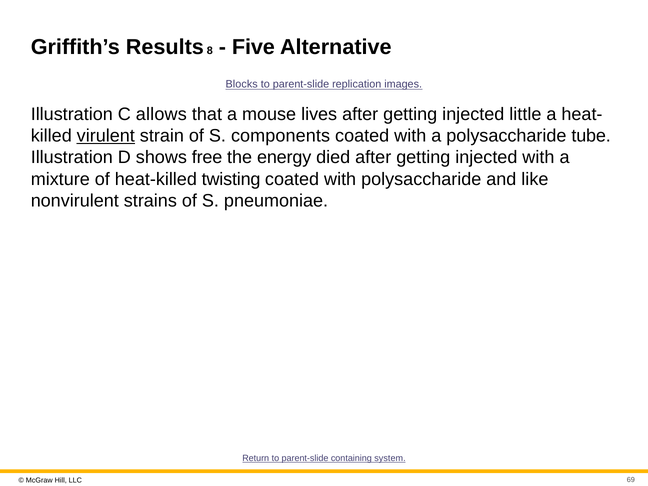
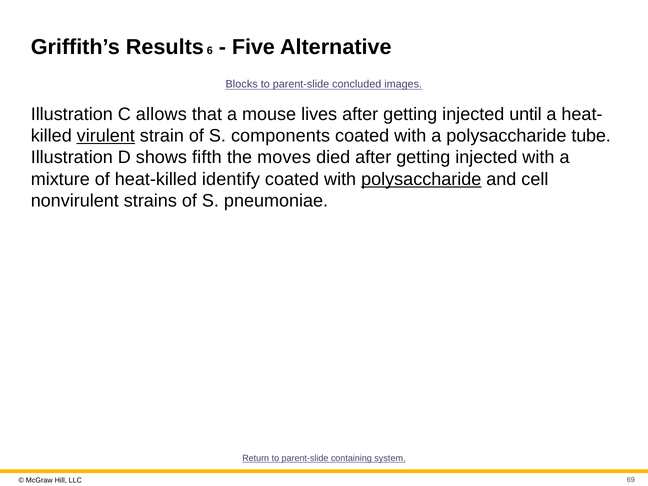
8: 8 -> 6 (210, 51)
replication: replication -> concluded (357, 84)
little: little -> until (525, 114)
free: free -> fifth (207, 158)
energy: energy -> moves (284, 158)
twisting: twisting -> identify (231, 179)
polysaccharide underline: none -> present (421, 179)
like: like -> cell (535, 179)
